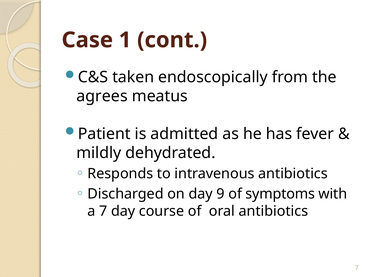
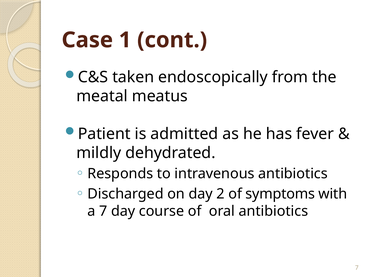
agrees: agrees -> meatal (102, 96)
9: 9 -> 2 (221, 194)
